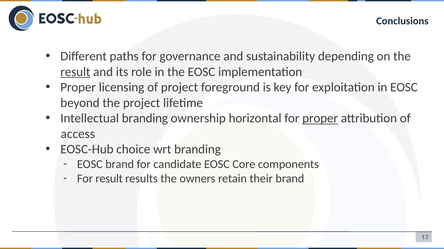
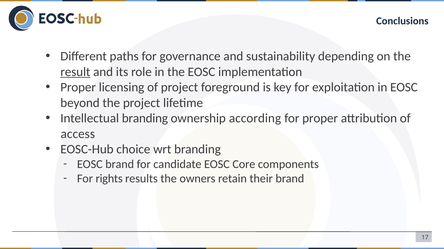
horizontal: horizontal -> according (255, 119)
proper underline: present -> none (320, 119)
For result: result -> rights (109, 179)
